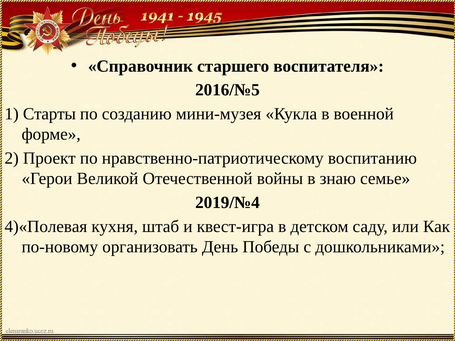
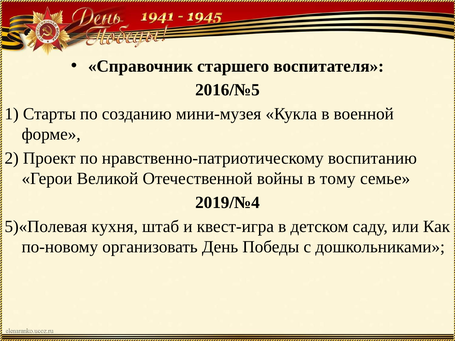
знаю: знаю -> тому (338, 179)
4)«Полевая: 4)«Полевая -> 5)«Полевая (46, 227)
